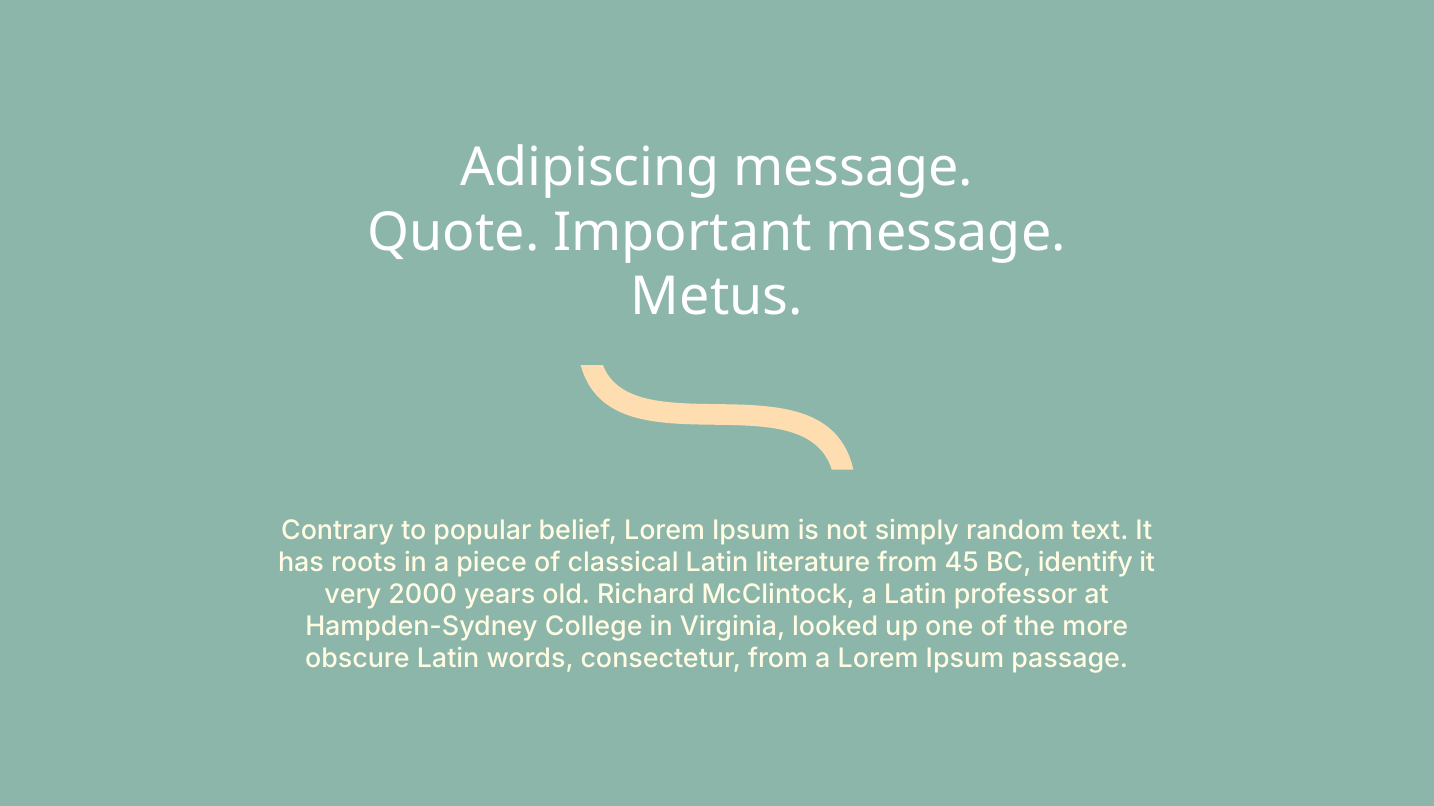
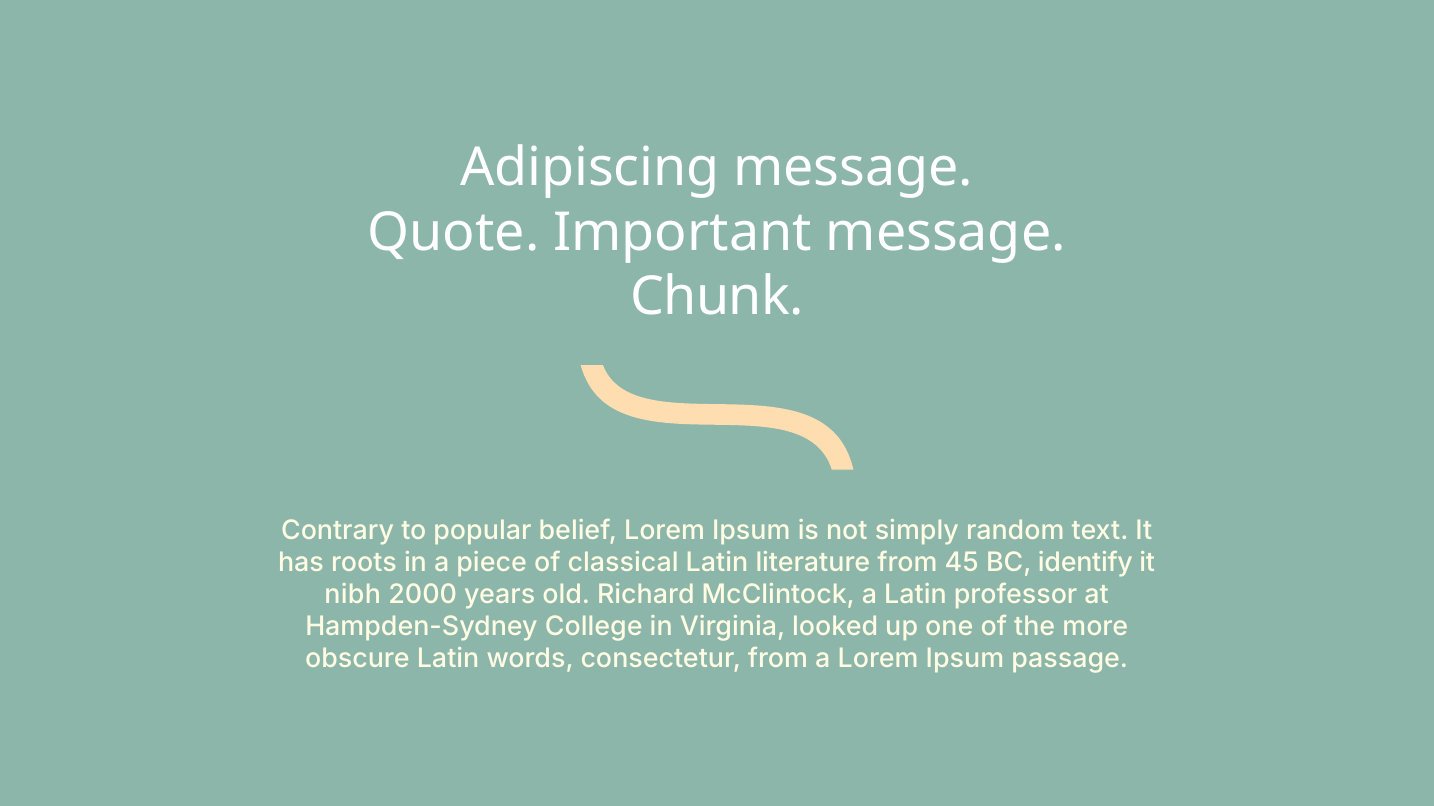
Metus: Metus -> Chunk (717, 297)
very: very -> nibh (353, 595)
